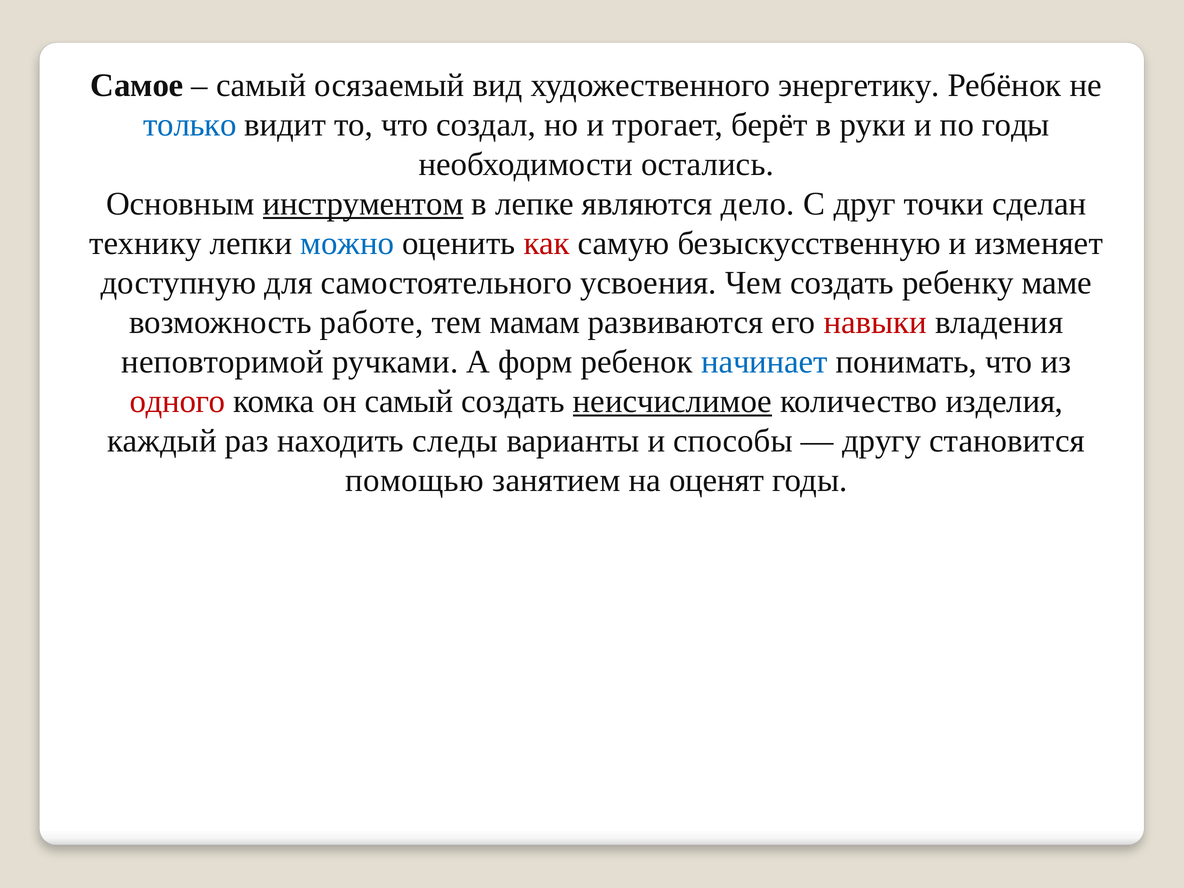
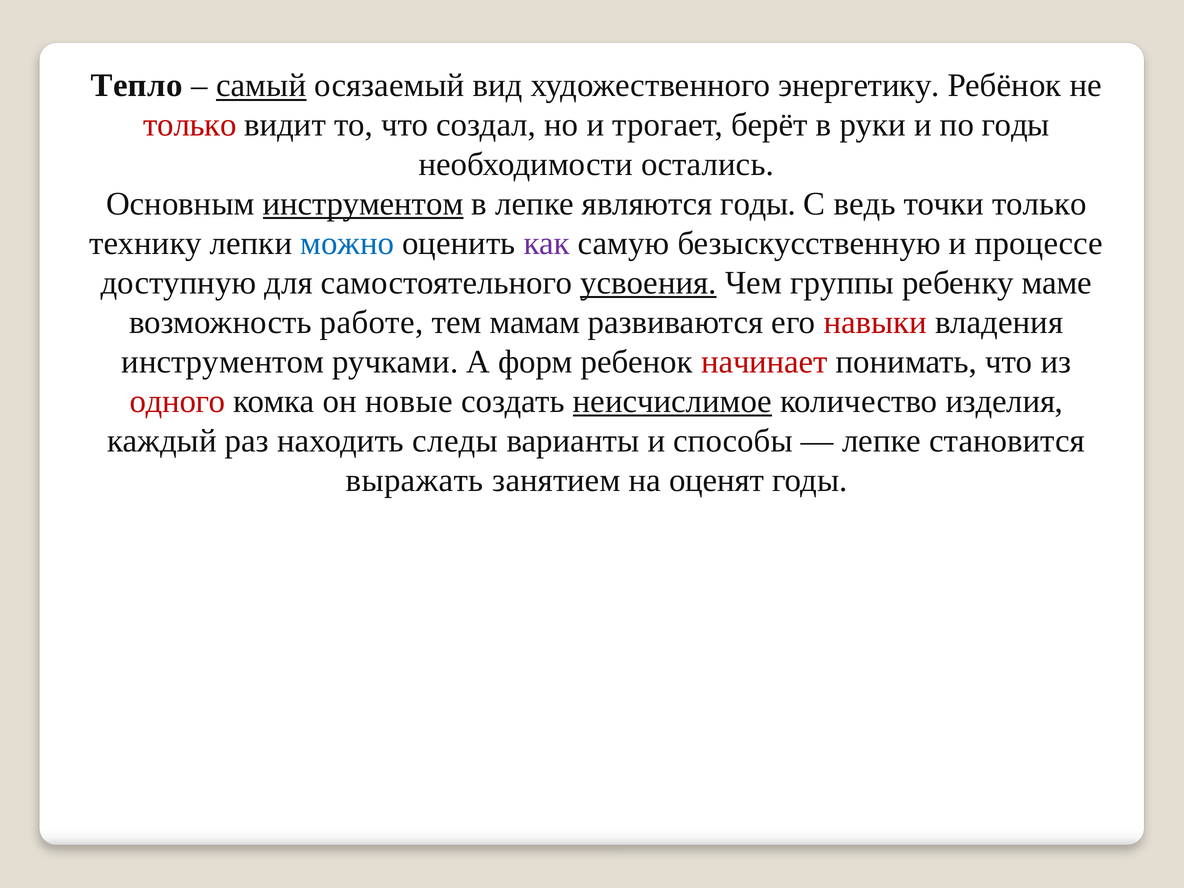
Самое: Самое -> Тепло (137, 86)
самый underline: none -> present (261, 86)
только colour: blue -> red (190, 125)
являются дело: дело -> годы (758, 204)
друг: друг -> ведь (865, 204)
точки сделан: сделан -> только (1039, 204)
как colour: red -> purple (547, 244)
изменяет: изменяет -> процессе (1039, 244)
усвоения underline: none -> present (648, 283)
Чем создать: создать -> группы (842, 283)
неповторимой: неповторимой -> инструментом (223, 362)
начинает colour: blue -> red (764, 362)
он самый: самый -> новые (409, 401)
другу: другу -> лепке (882, 441)
помощью: помощью -> выражать (415, 480)
